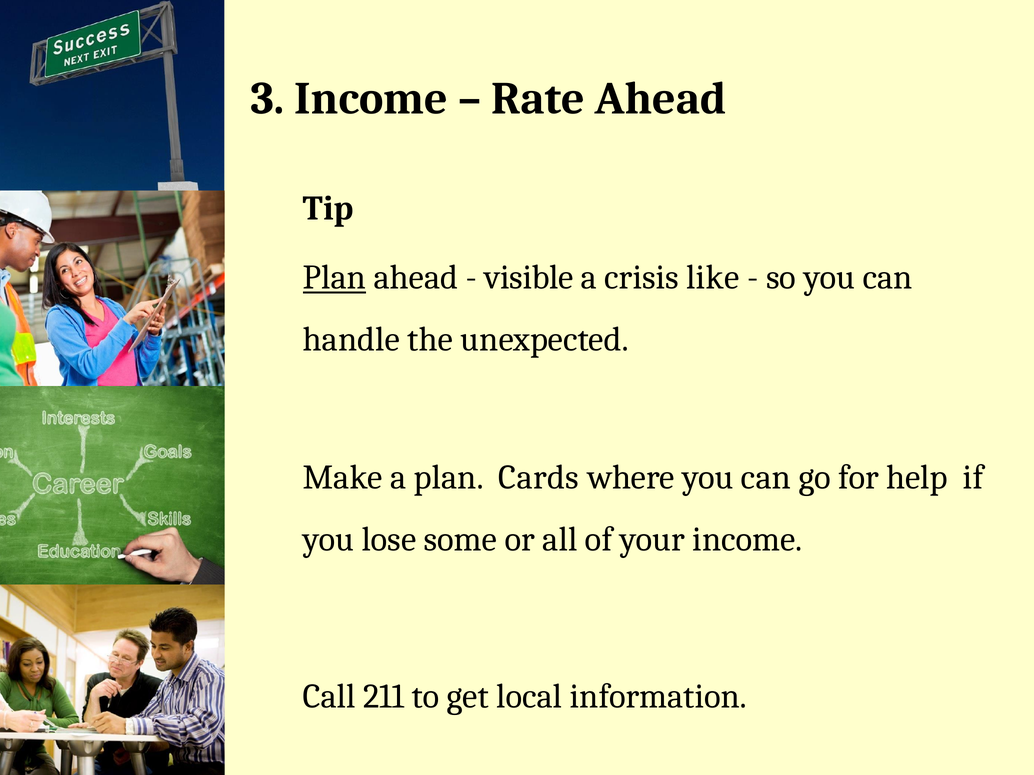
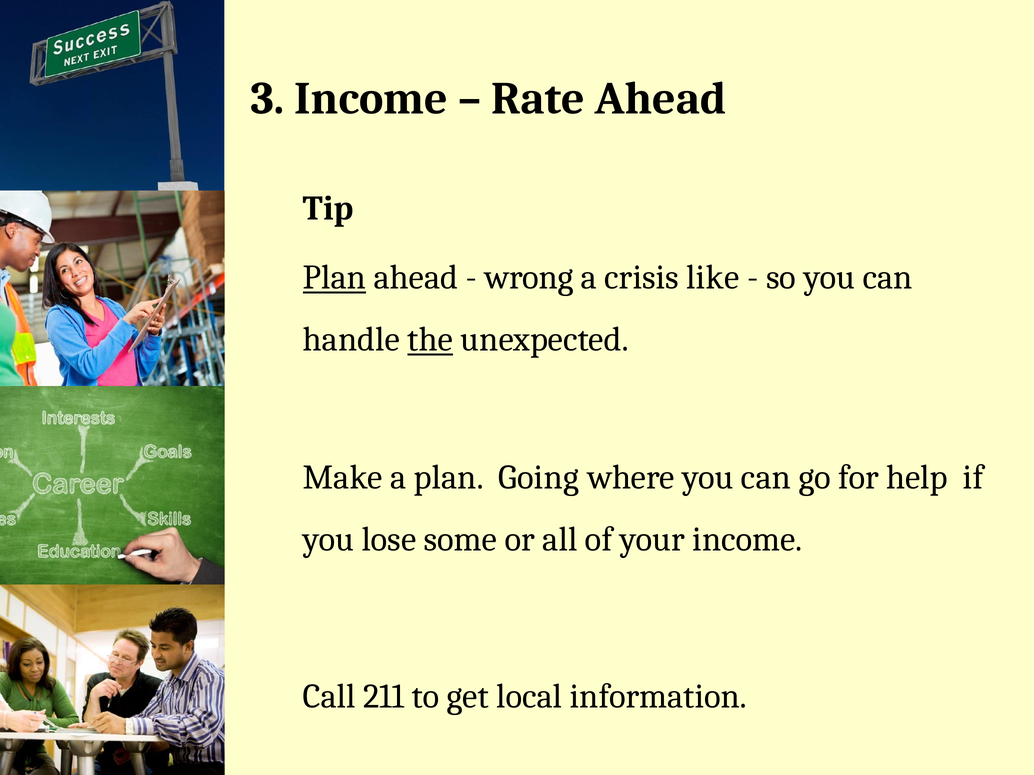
visible: visible -> wrong (529, 278)
the underline: none -> present (430, 340)
Cards: Cards -> Going (539, 478)
